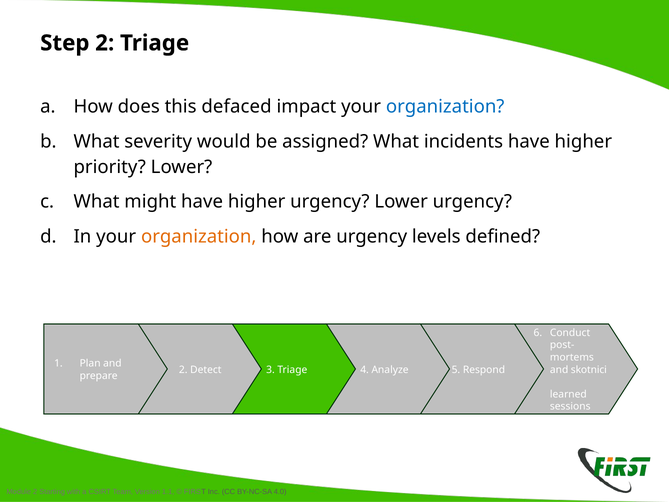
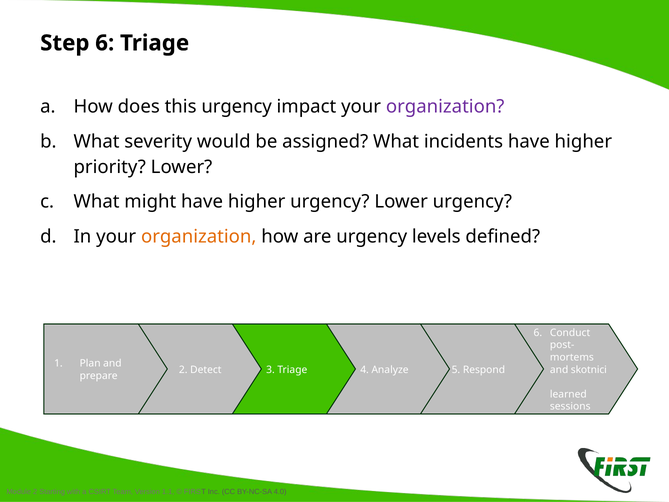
Step 2: 2 -> 6 (105, 43)
this defaced: defaced -> urgency (237, 107)
organization colour: blue -> purple (445, 107)
